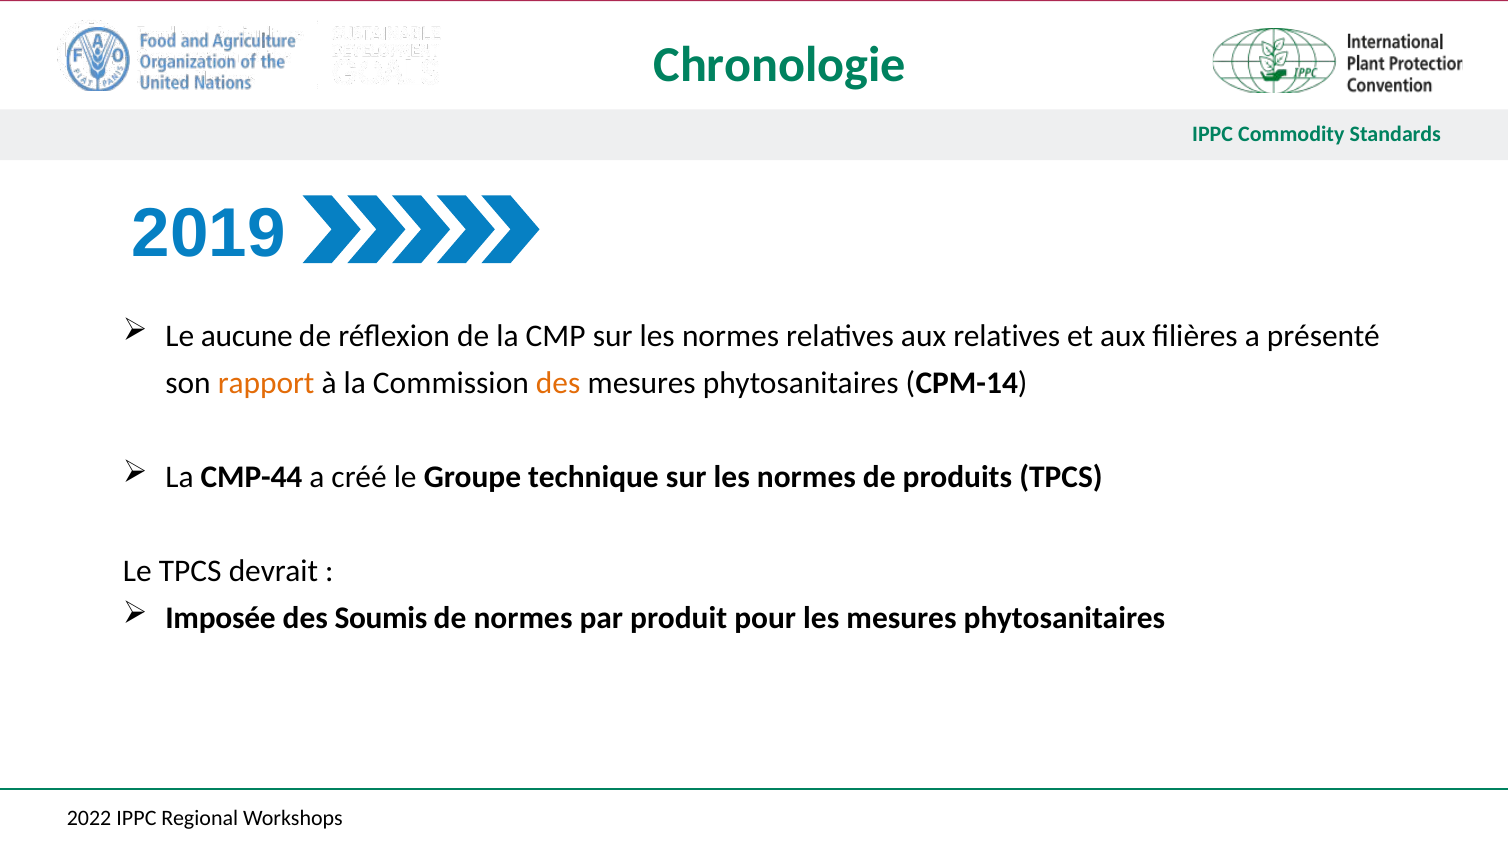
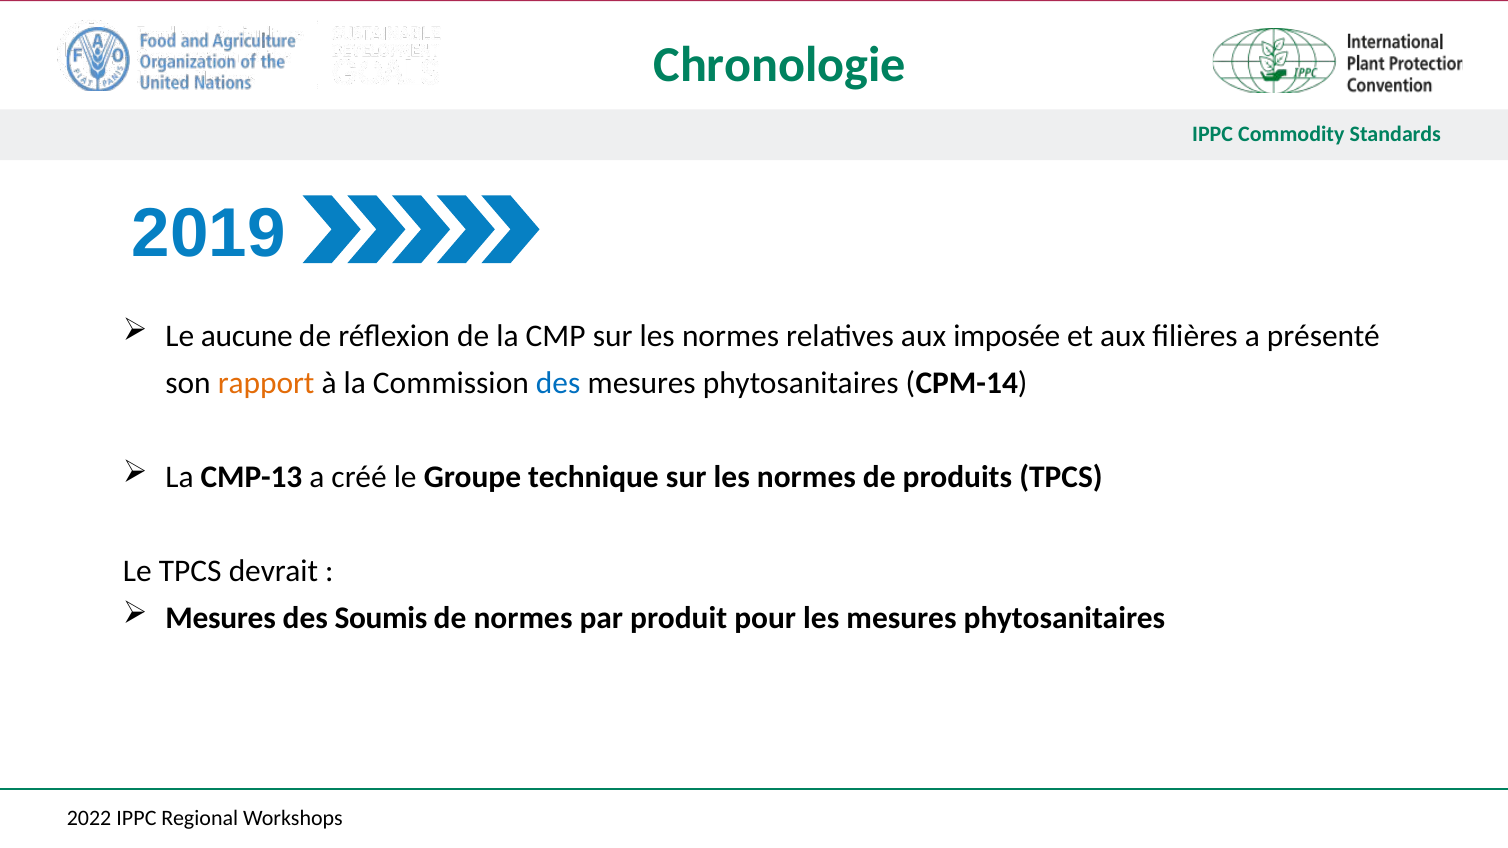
aux relatives: relatives -> imposée (1007, 336)
des colour: orange -> blue (558, 383)
CMP-44: CMP-44 -> CMP-13 (252, 477)
Imposée: Imposée -> Mesures (221, 618)
